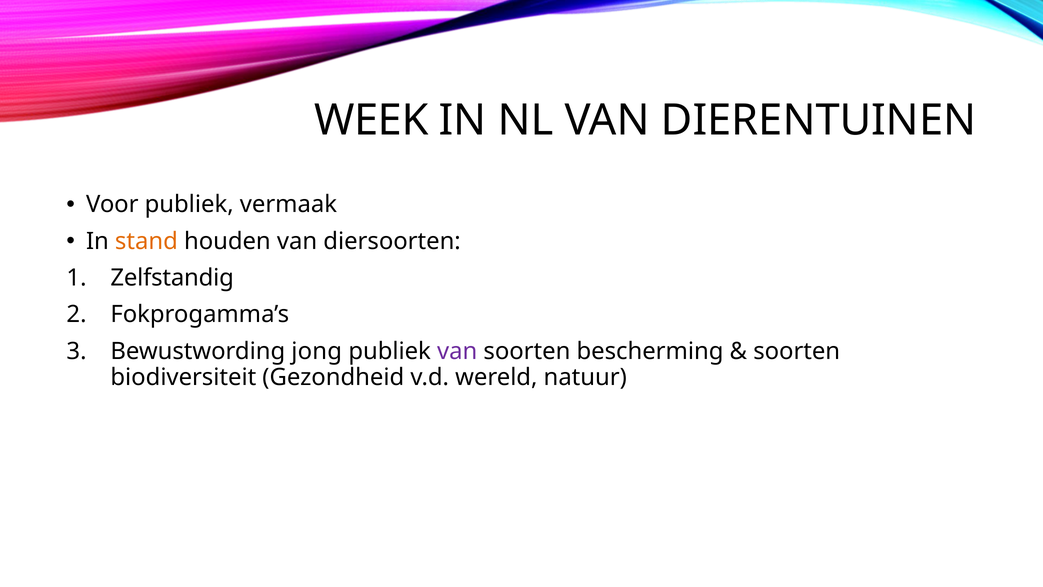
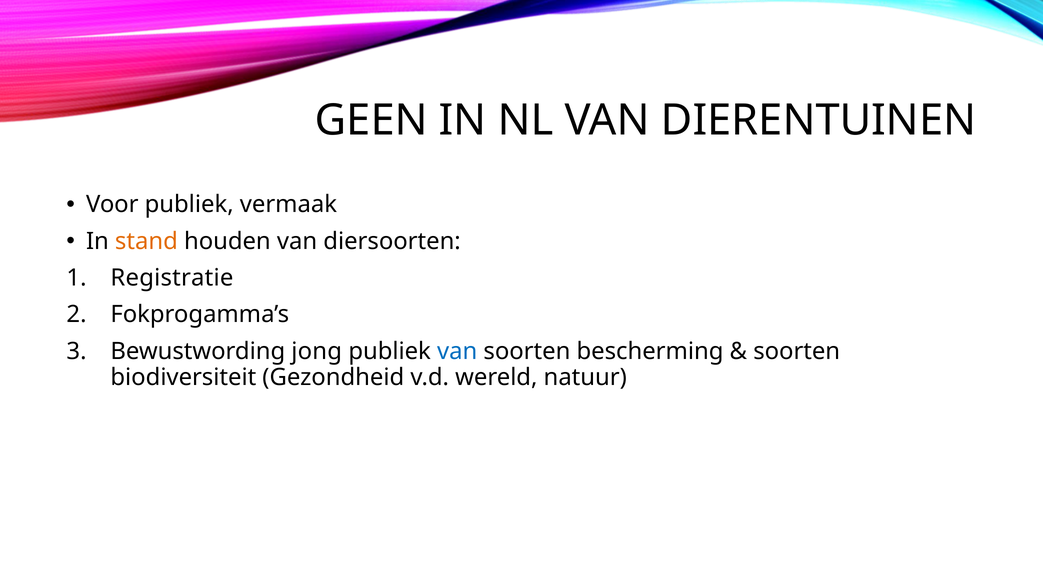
WEEK: WEEK -> GEEN (371, 120)
Zelfstandig: Zelfstandig -> Registratie (172, 278)
van colour: purple -> blue (457, 351)
